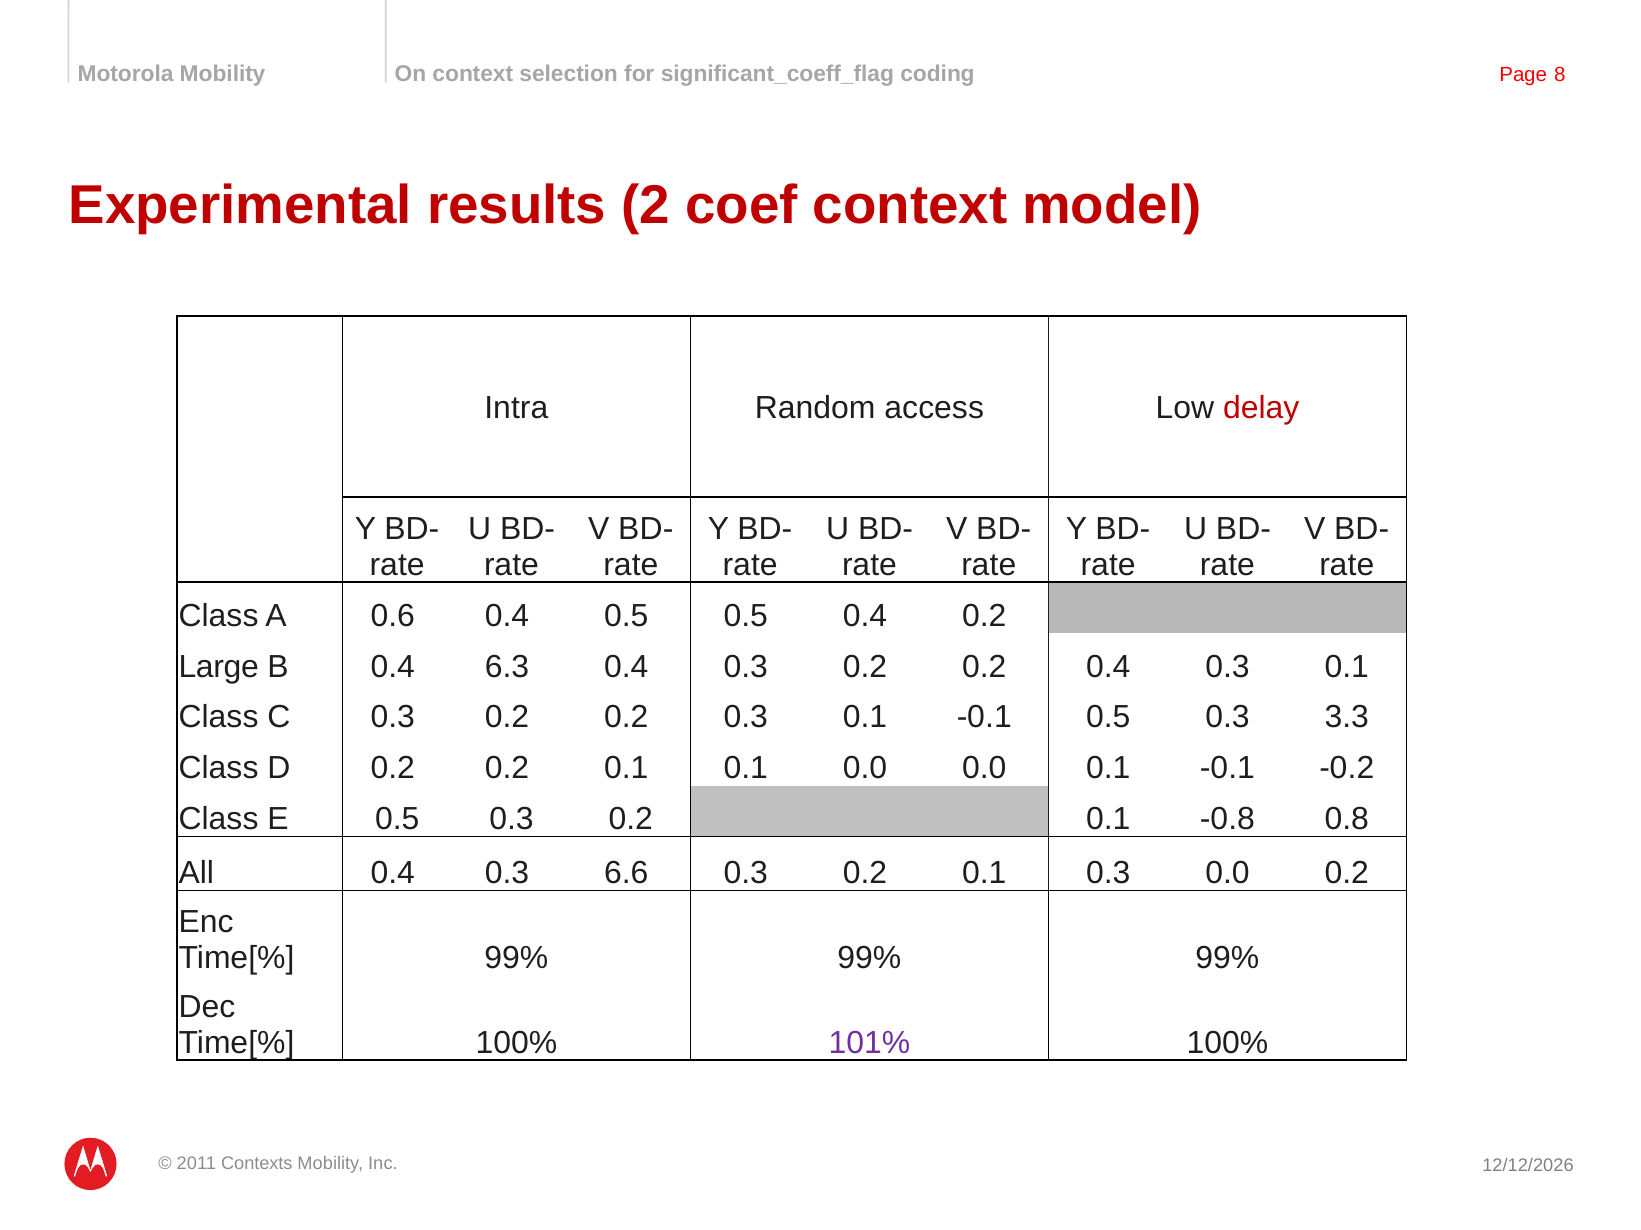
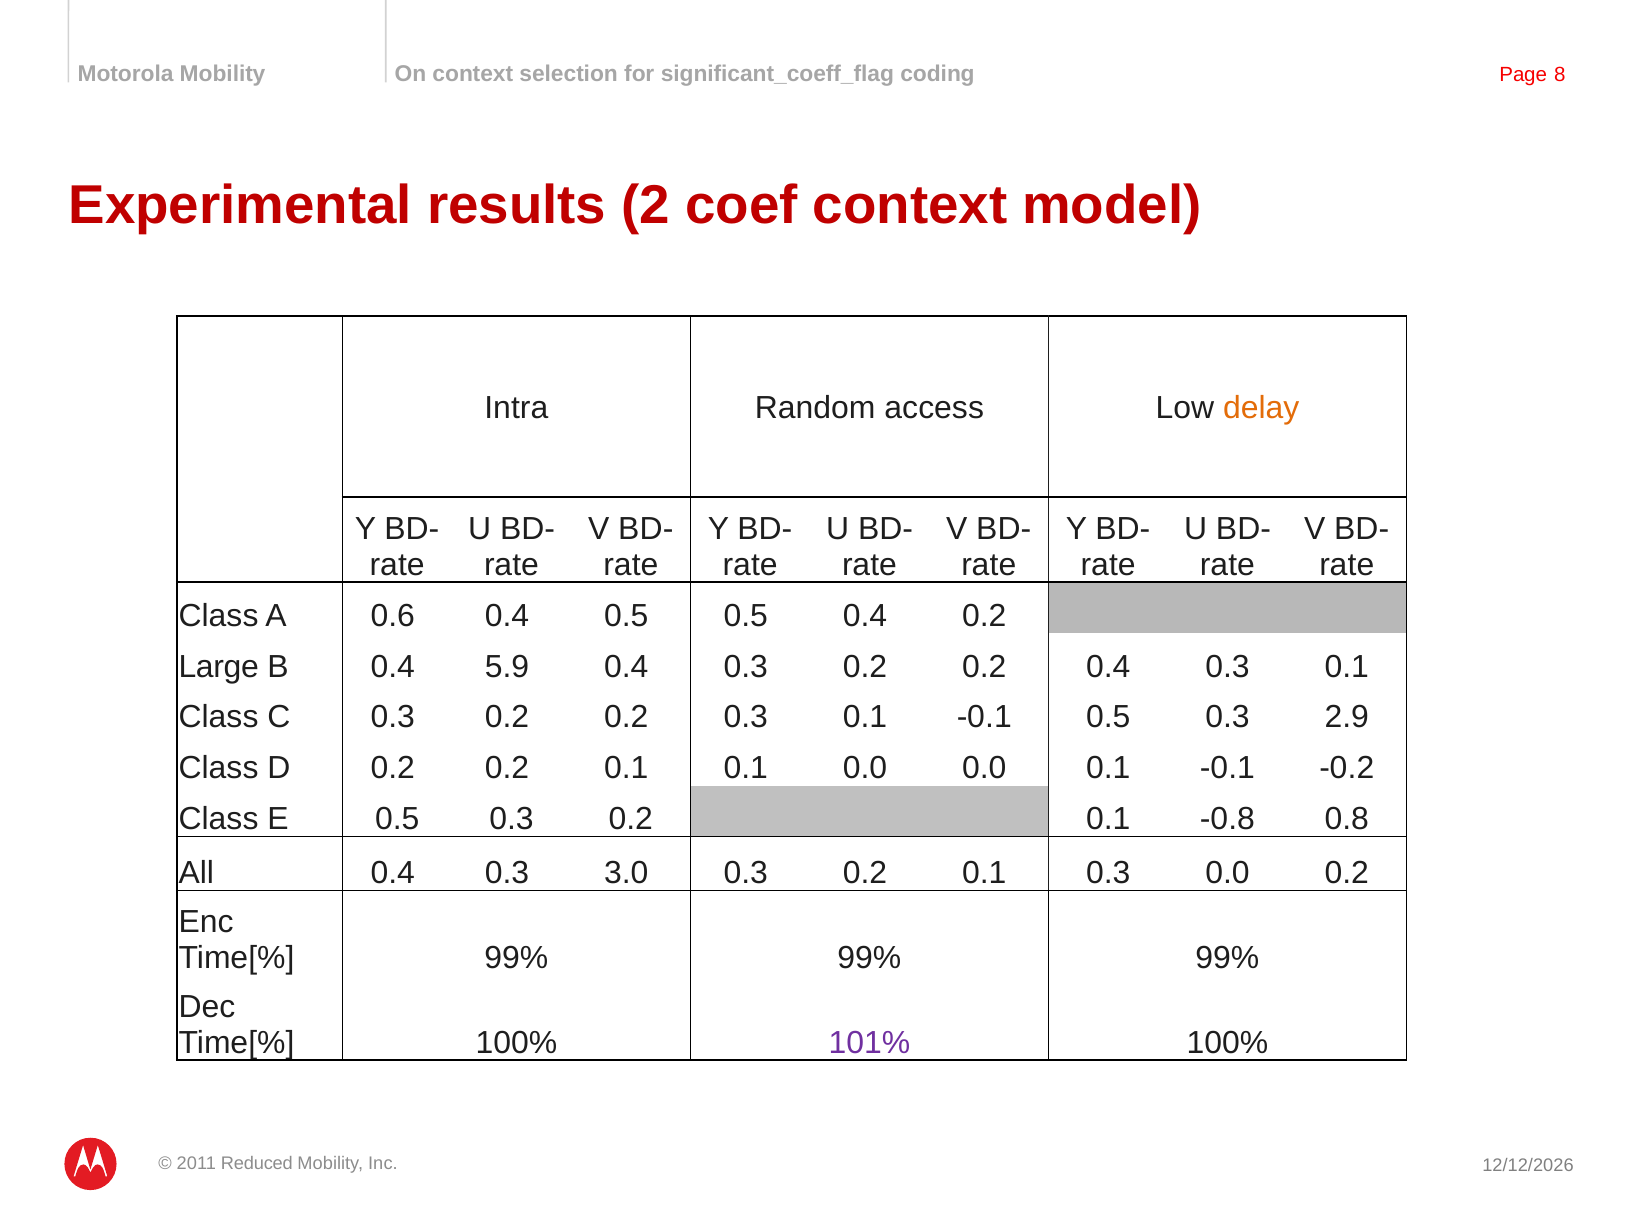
delay colour: red -> orange (1261, 409)
6.3: 6.3 -> 5.9 (507, 667)
3.3: 3.3 -> 2.9 (1347, 718)
6.6: 6.6 -> 3.0 (626, 874)
Contexts: Contexts -> Reduced (257, 1165)
